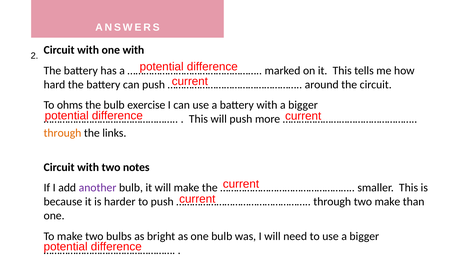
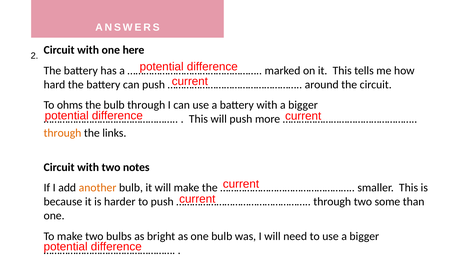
one with: with -> here (133, 50)
bulb exercise: exercise -> through (146, 105)
another colour: purple -> orange (98, 188)
two make: make -> some (387, 202)
